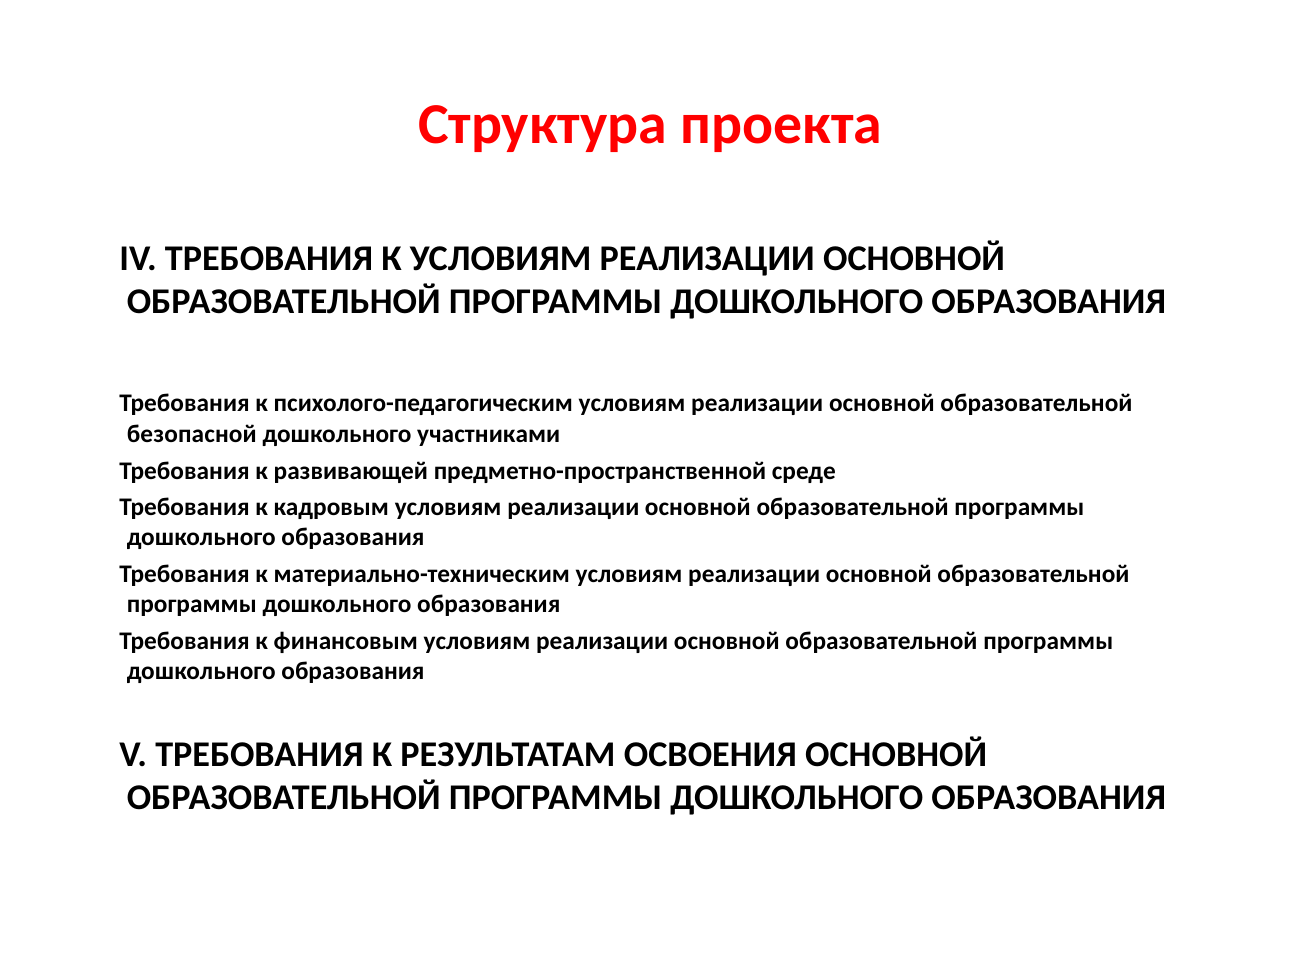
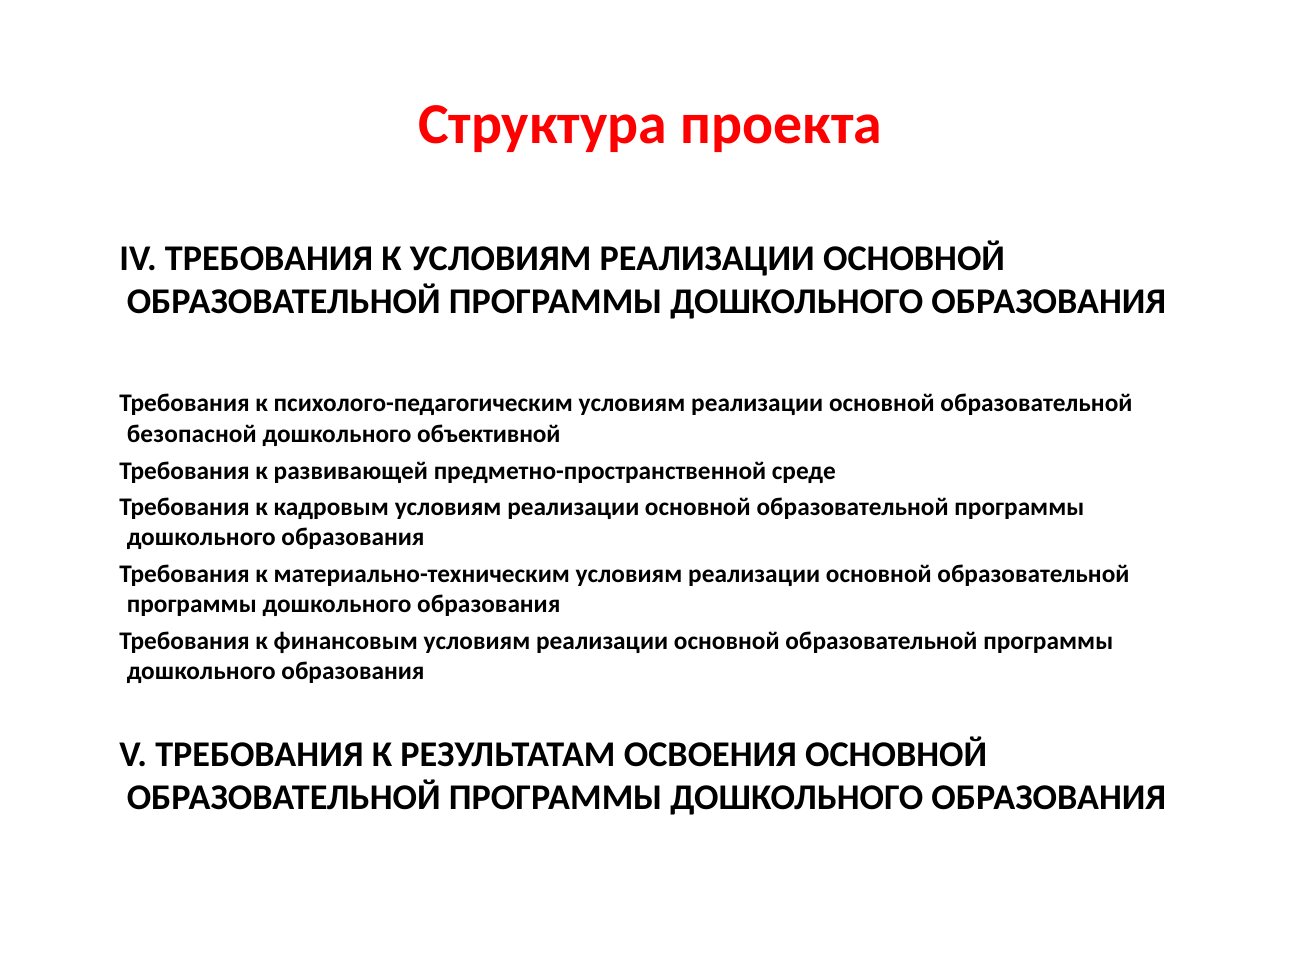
участниками: участниками -> объективной (489, 434)
